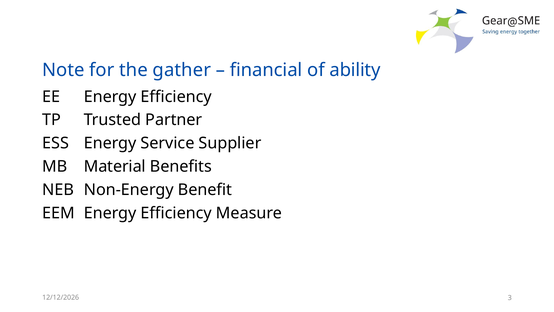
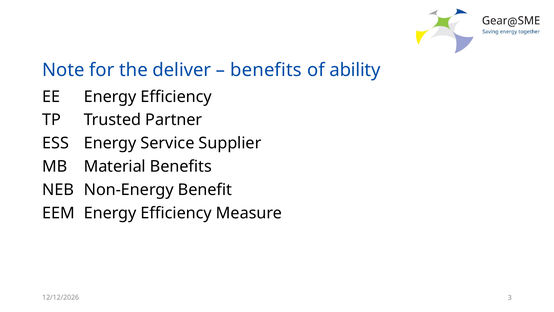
gather: gather -> deliver (182, 70)
financial: financial -> benefits (266, 70)
